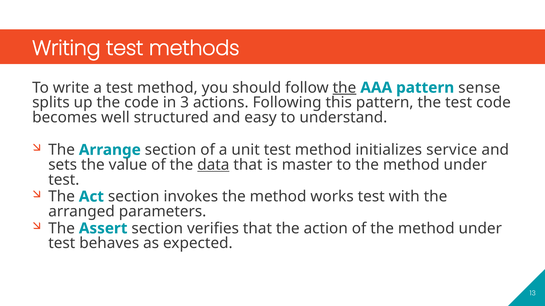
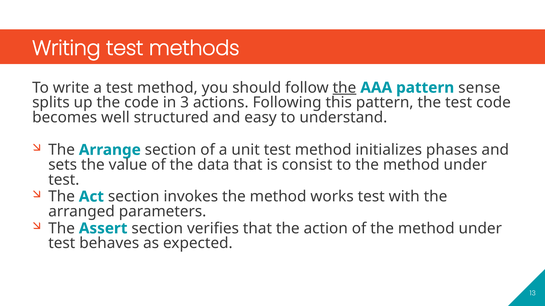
service: service -> phases (452, 150)
data underline: present -> none (213, 165)
master: master -> consist (307, 165)
